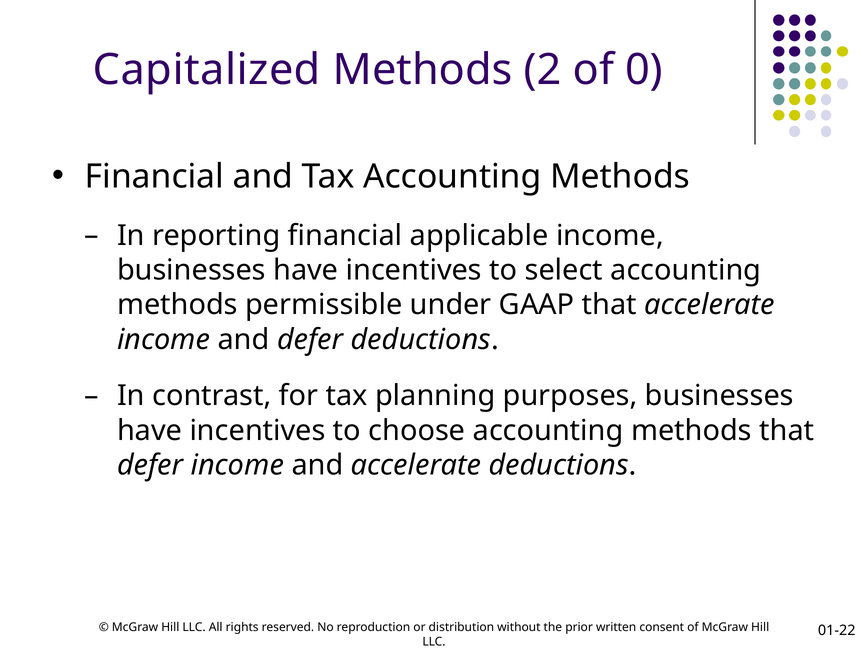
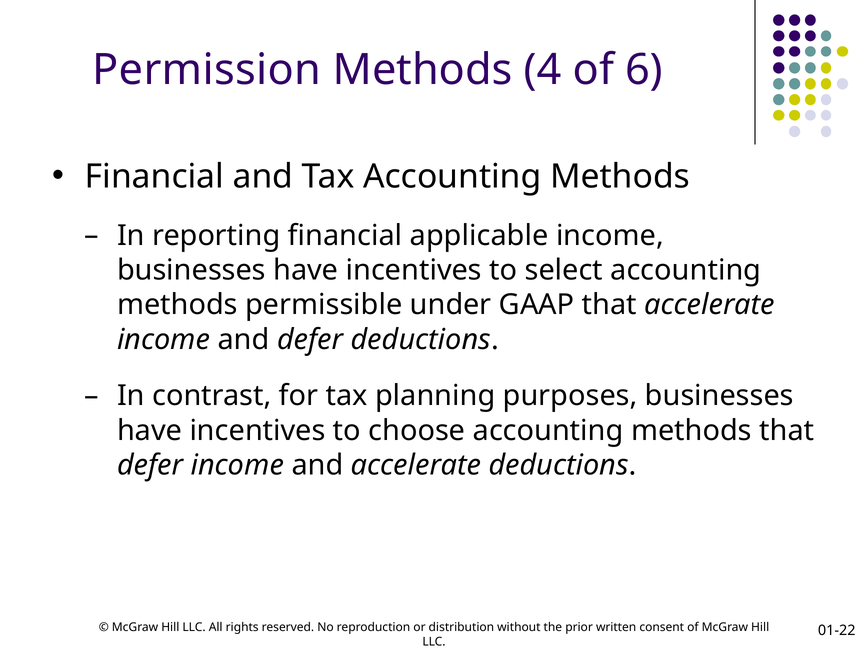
Capitalized: Capitalized -> Permission (207, 70)
2: 2 -> 4 (543, 70)
0: 0 -> 6 (644, 70)
